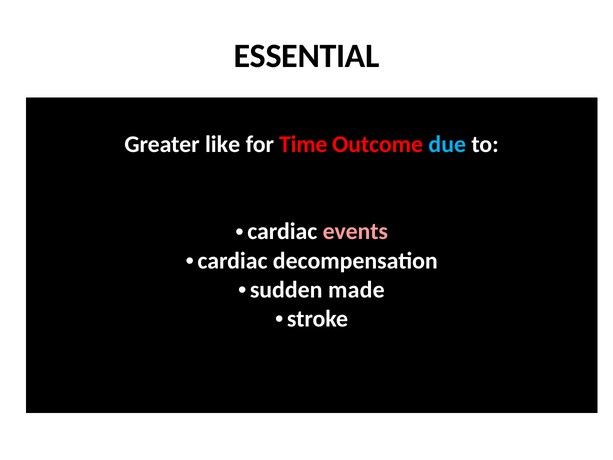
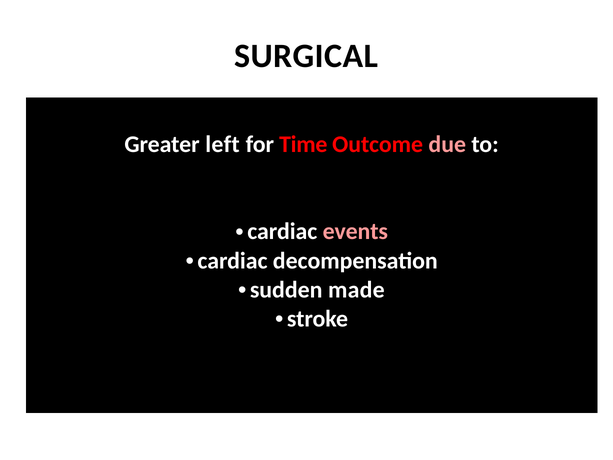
ESSENTIAL: ESSENTIAL -> SURGICAL (306, 56)
like: like -> left (222, 144)
due colour: light blue -> pink (447, 144)
